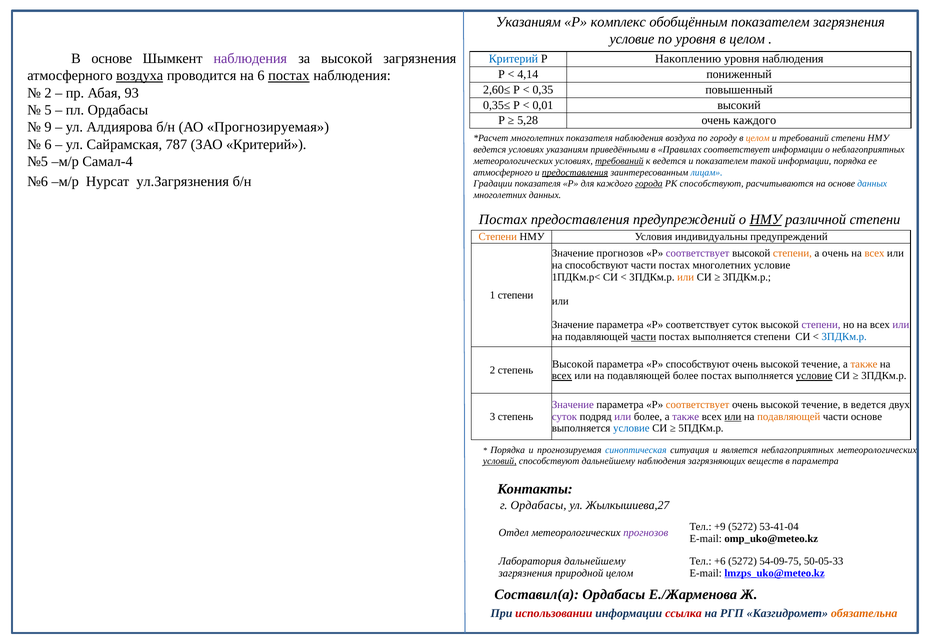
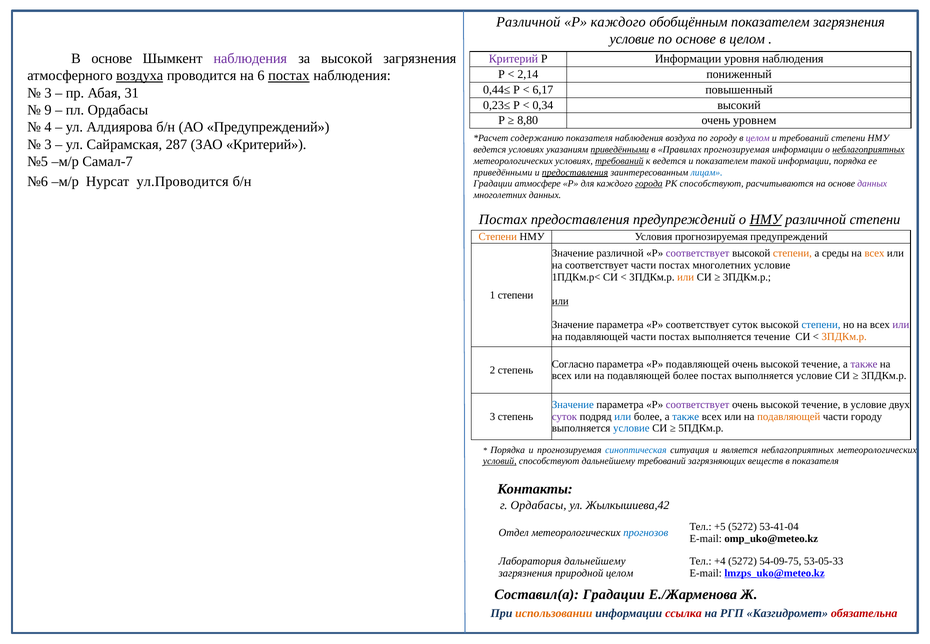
Указаниям: Указаниям -> Различной (528, 22)
Р комплекс: комплекс -> каждого (618, 22)
по уровня: уровня -> основе (696, 39)
Критерий colour: blue -> purple (513, 59)
Р Накоплению: Накоплению -> Информации (688, 59)
4,14: 4,14 -> 2,14 (528, 74)
2,60≤: 2,60≤ -> 0,44≤ (497, 90)
0,35: 0,35 -> 6,17 (543, 90)
2: 2 -> 3 (48, 93)
93: 93 -> 31 (132, 93)
0,35≤: 0,35≤ -> 0,23≤ (497, 105)
0,01: 0,01 -> 0,34 (543, 105)
5: 5 -> 9 (48, 110)
5,28: 5,28 -> 8,80 (528, 120)
очень каждого: каждого -> уровнем (755, 120)
9: 9 -> 4 (48, 127)
АО Прогнозируемая: Прогнозируемая -> Предупреждений (268, 127)
многолетних: многолетних -> содержанию (537, 138)
целом colour: orange -> purple (758, 138)
6: 6 -> 3 (48, 144)
787: 787 -> 287 (176, 144)
приведёнными underline: none -> present (620, 150)
Правилах соответствует: соответствует -> прогнозируемая (737, 150)
неблагоприятных underline: none -> present (868, 150)
Самал-4: Самал-4 -> Самал-7 (108, 162)
атмосферного: атмосферного -> приведёнными (503, 172)
ул.Загрязнения: ул.Загрязнения -> ул.Проводится (183, 182)
Градации показателя: показателя -> атмосфере (538, 184)
данных colour: blue -> purple (872, 184)
Условия индивидуальны: индивидуальны -> прогнозируемая (711, 237)
Значение прогнозов: прогнозов -> различной (620, 253)
а очень: очень -> среды (835, 253)
на способствуют: способствуют -> соответствует (597, 265)
или underline: none -> present (560, 301)
степени colour: purple -> blue (821, 325)
части underline: present -> none (643, 337)
выполняется степени: степени -> течение (772, 337)
3ПДКм.р colour: blue -> orange (844, 337)
Высокой: Высокой -> Согласно (573, 364)
Р способствуют: способствуют -> подавляющей (698, 364)
также colour: orange -> purple (864, 364)
всех underline: present -> none (562, 376)
условие underline: present -> none (814, 376)
Значение colour: purple -> blue (573, 404)
соответствует colour: orange -> purple (698, 404)
в ведется: ведется -> условие (869, 404)
или colour: purple -> blue (623, 416)
также colour: purple -> blue (686, 416)
или underline: present -> none (733, 416)
части основе: основе -> городу (867, 416)
дальнейшему наблюдения: наблюдения -> требований (662, 461)
в параметра: параметра -> показателя (815, 461)
Жылкышиева,27: Жылкышиева,27 -> Жылкышиева,42 (628, 505)
+9: +9 -> +5 (720, 527)
прогнозов colour: purple -> blue (646, 533)
+6: +6 -> +4 (720, 561)
50-05-33: 50-05-33 -> 53-05-33 (824, 561)
Составил(а Ордабасы: Ордабасы -> Градации (614, 595)
использовании colour: red -> orange (554, 613)
обязательна colour: orange -> red (864, 613)
